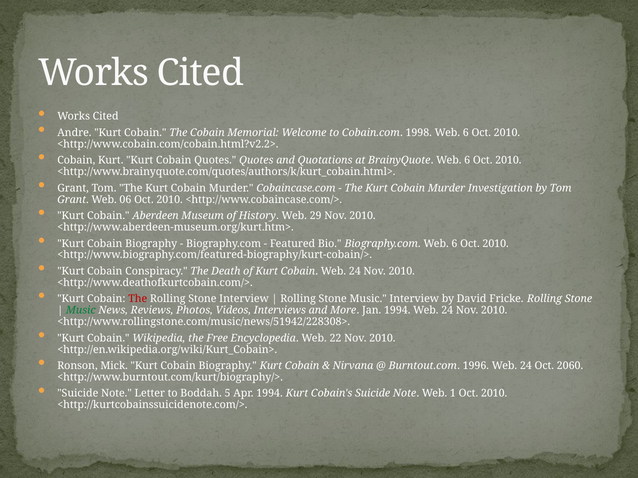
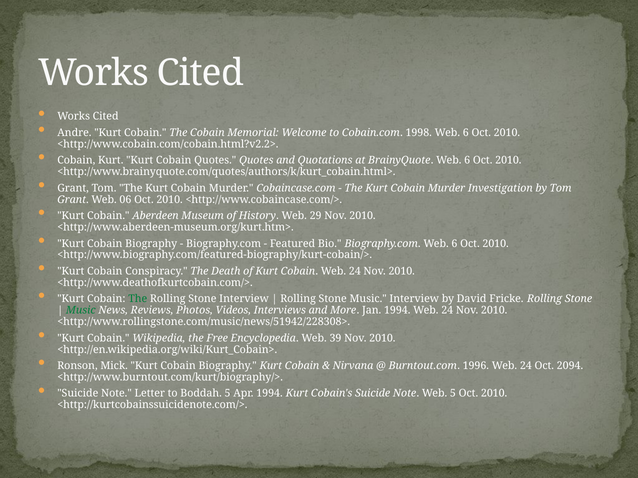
The colour: red -> green (138, 299)
22: 22 -> 39 (335, 338)
2060: 2060 -> 2094 (570, 366)
Web 1: 1 -> 5 (453, 394)
